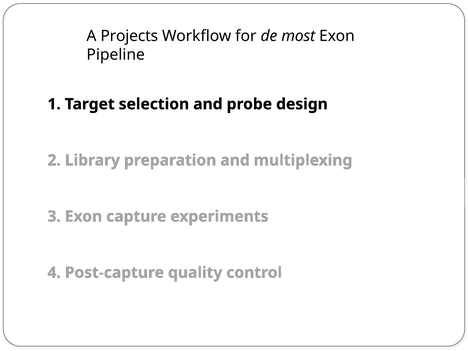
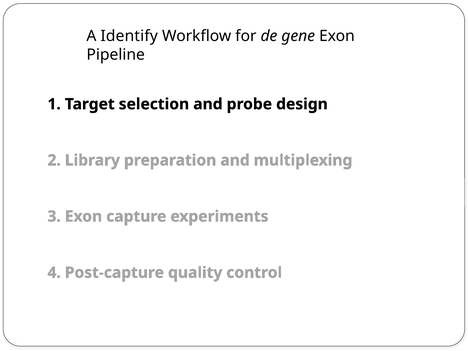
Projects: Projects -> Identify (129, 36)
most: most -> gene (298, 36)
